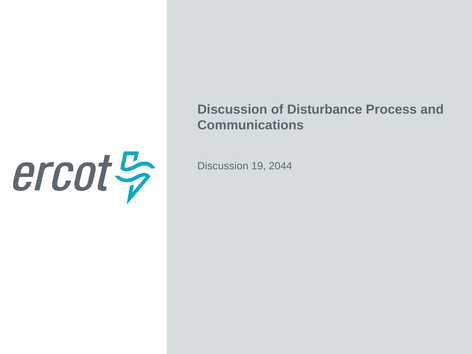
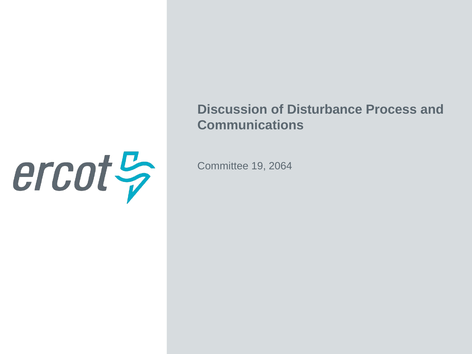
Discussion: Discussion -> Committee (223, 166)
2044: 2044 -> 2064 (280, 166)
